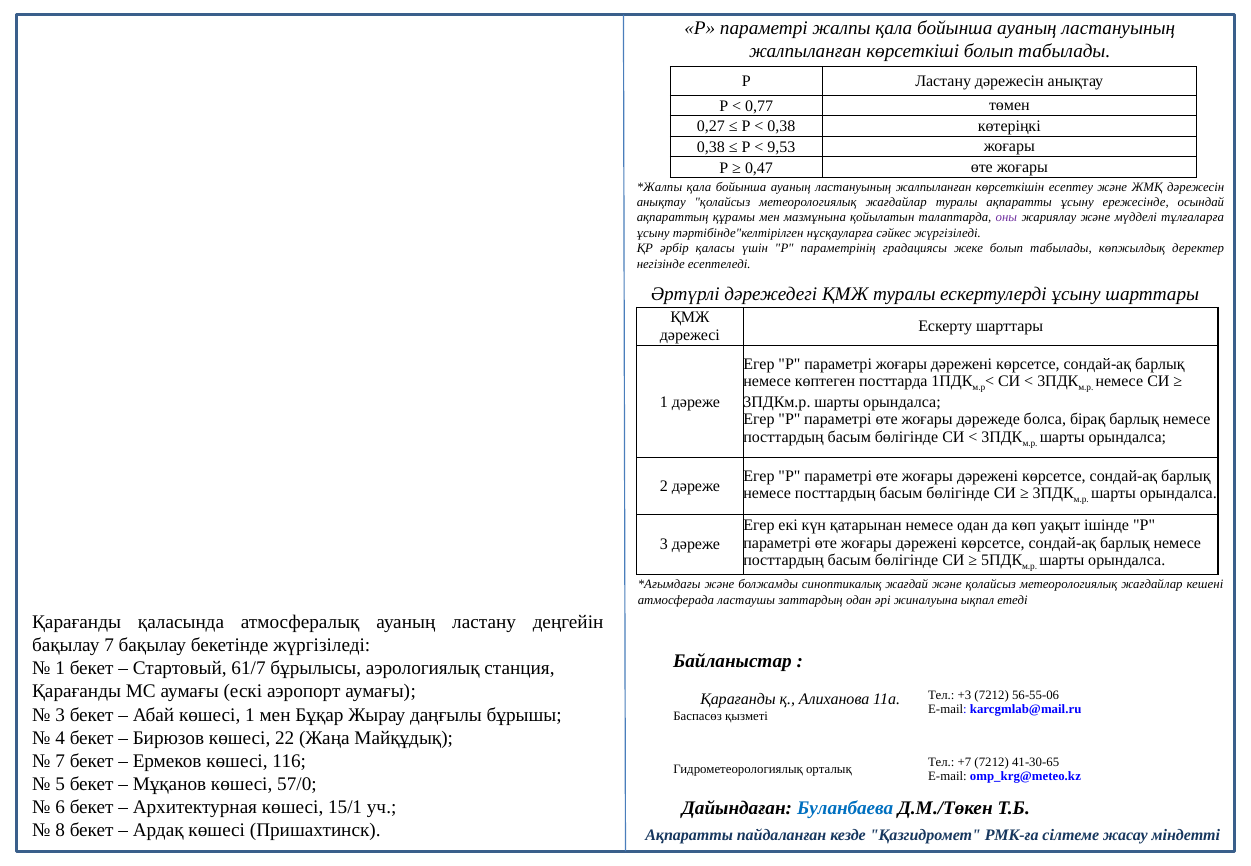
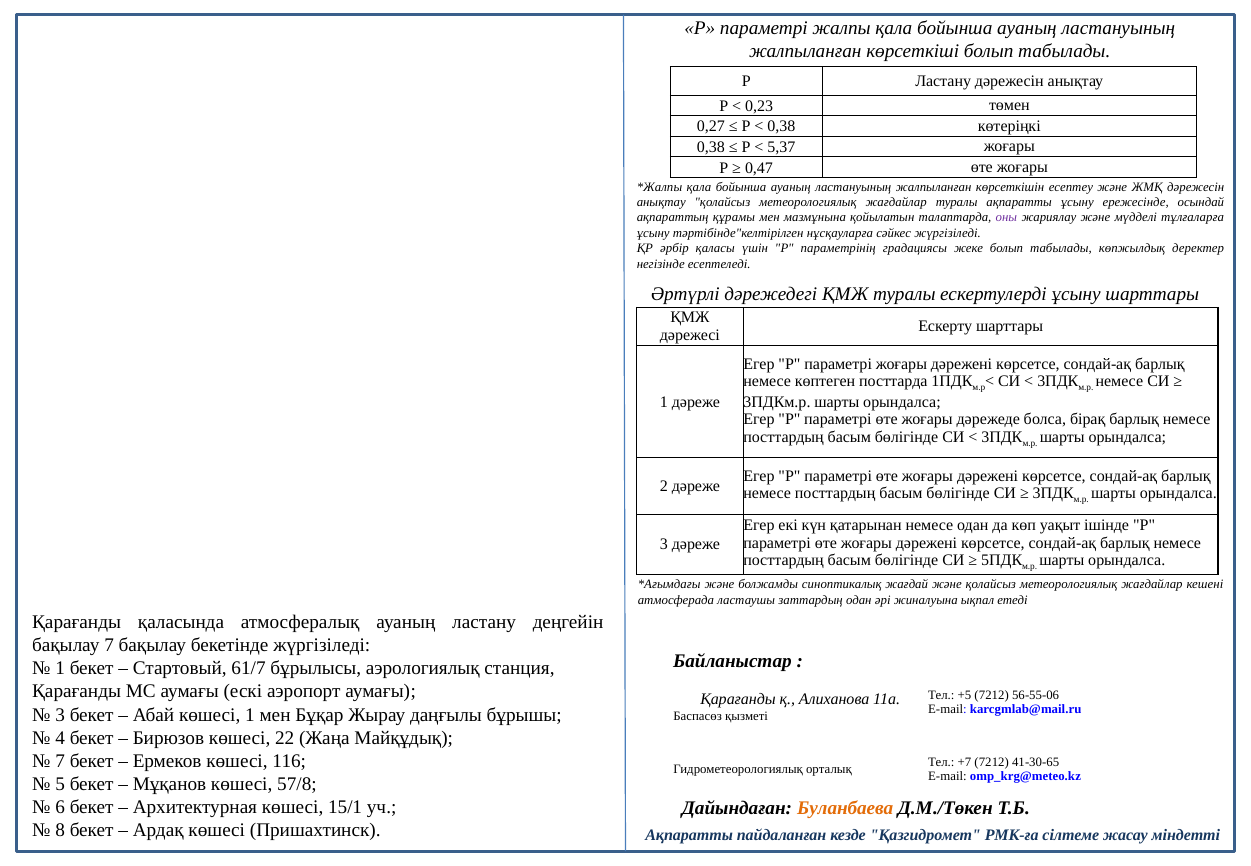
0,77: 0,77 -> 0,23 (759, 106)
9,53: 9,53 -> 5,37 (781, 147)
+3: +3 -> +5 (964, 695)
57/0: 57/0 -> 57/8 (297, 784)
Буланбаева colour: blue -> orange (845, 808)
